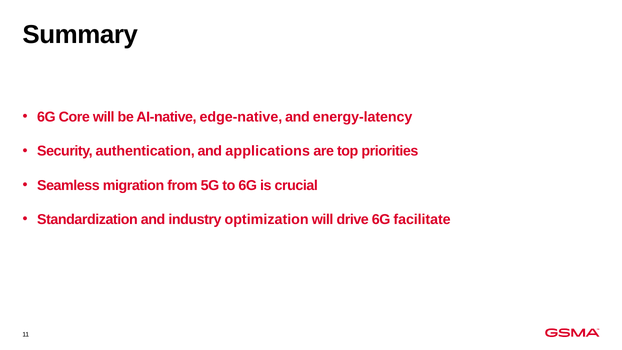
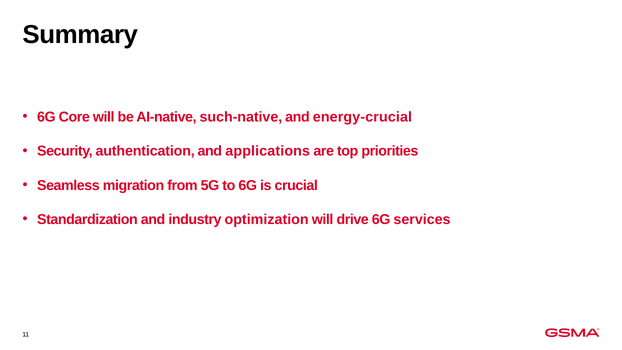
edge-native: edge-native -> such-native (241, 117)
energy-latency: energy-latency -> energy-crucial (362, 117)
facilitate: facilitate -> services (422, 219)
